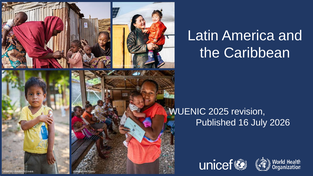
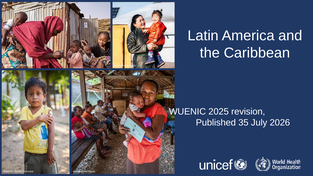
16: 16 -> 35 (243, 123)
